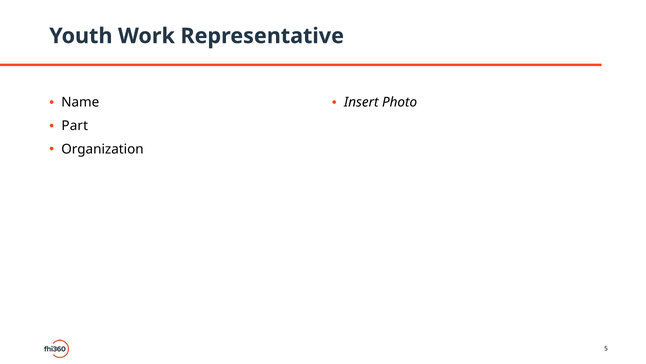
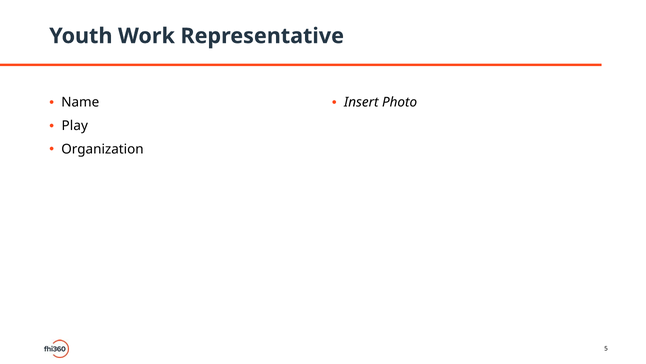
Part: Part -> Play (75, 126)
